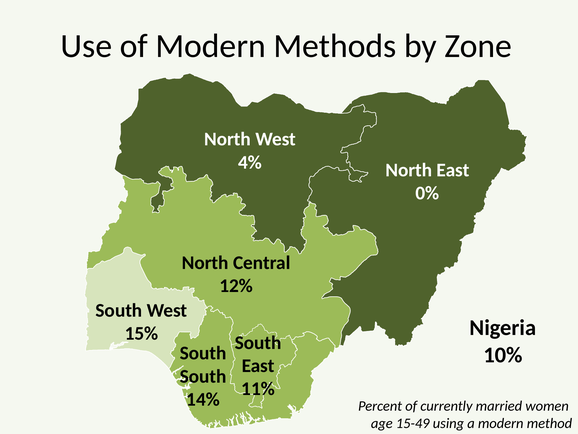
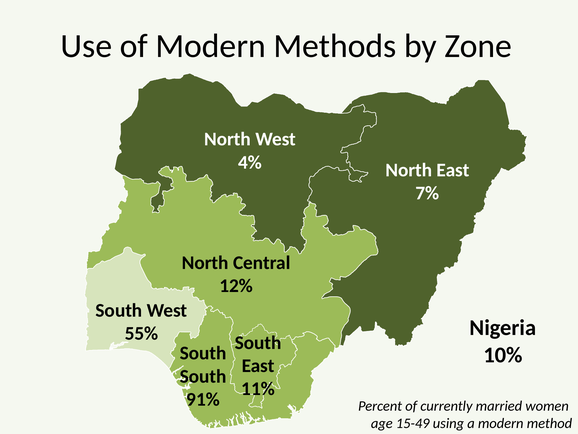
0%: 0% -> 7% (427, 193)
15%: 15% -> 55% (141, 333)
14%: 14% -> 91% (203, 399)
